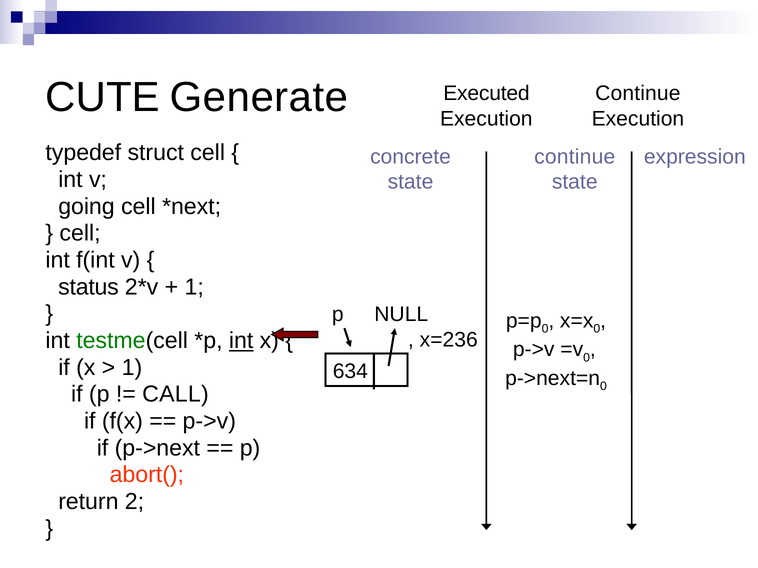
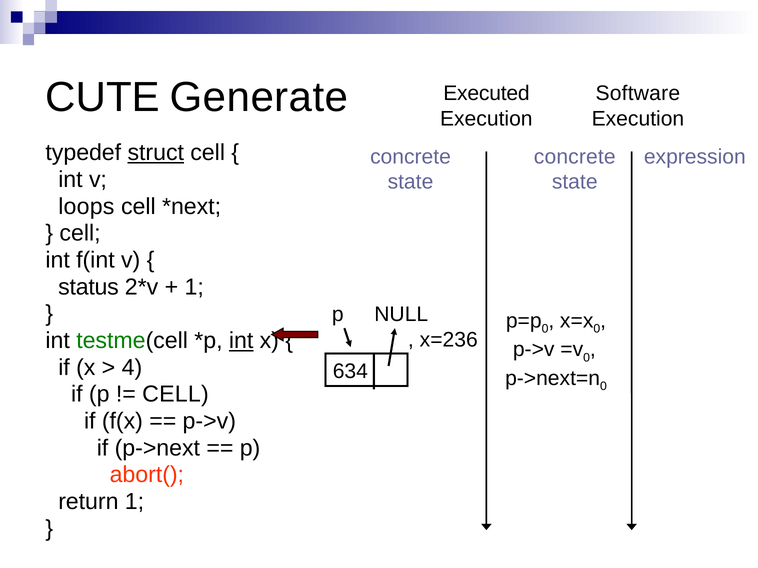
Continue: Continue -> Software (638, 94)
struct underline: none -> present (156, 153)
continue: continue -> concrete (575, 157)
going: going -> loops (86, 207)
1: 1 -> 4 (132, 368)
CALL: CALL -> CELL (175, 395)
return 2: 2 -> 1 (134, 502)
